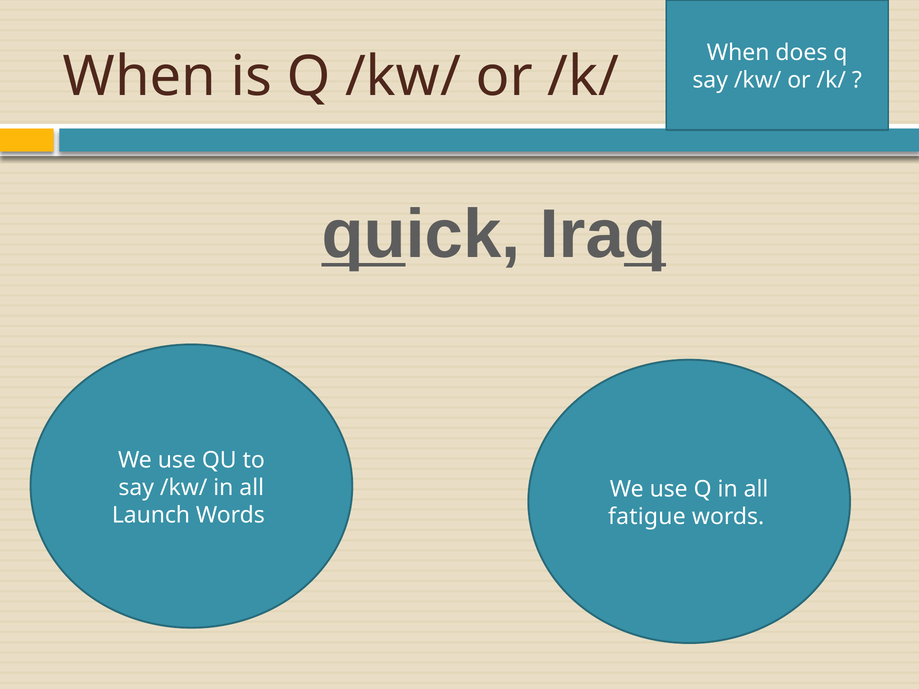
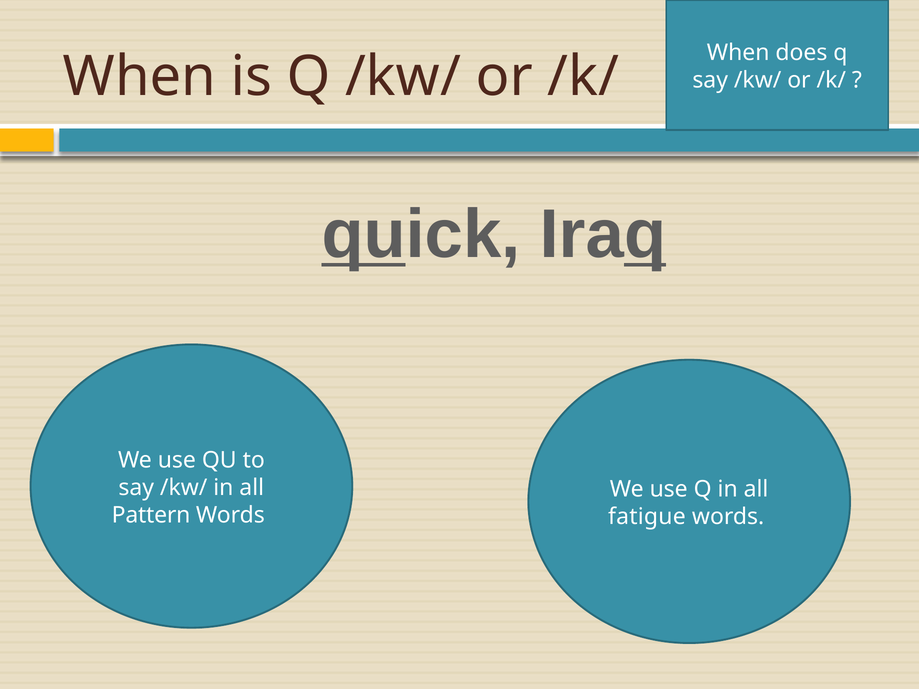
Launch: Launch -> Pattern (151, 515)
